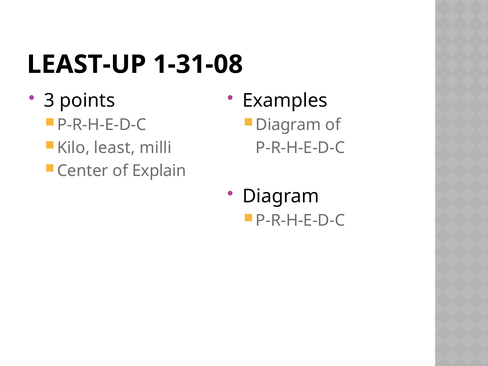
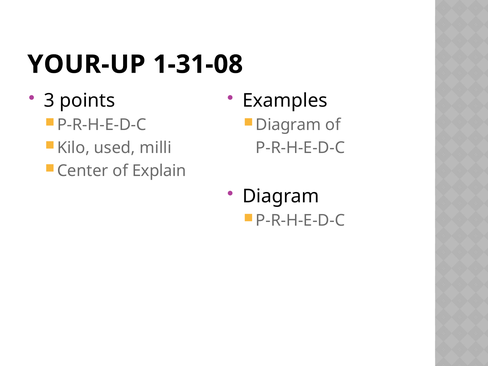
LEAST-UP: LEAST-UP -> YOUR-UP (86, 64)
least: least -> used (115, 148)
